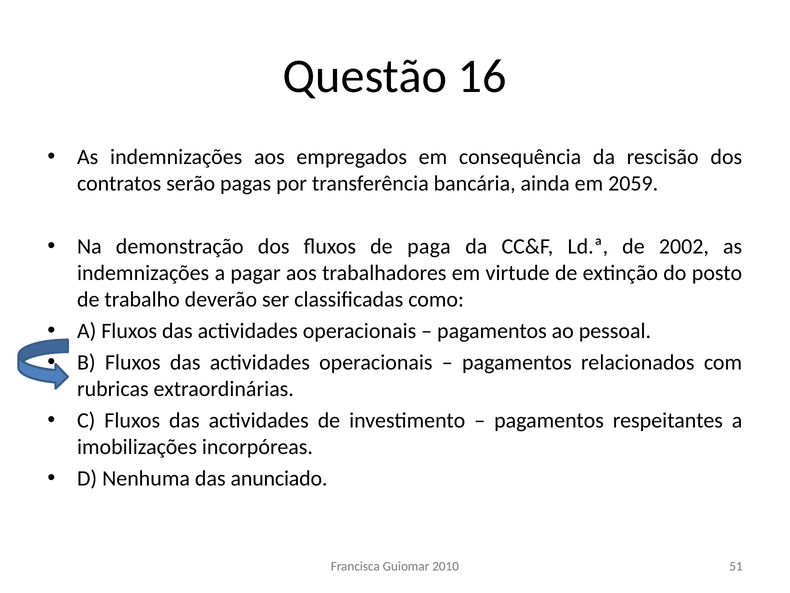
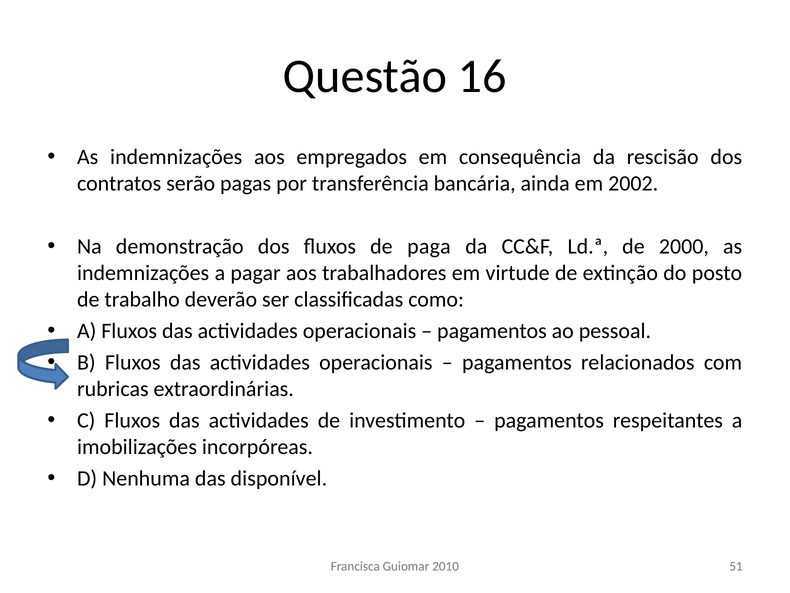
2059: 2059 -> 2002 (633, 183)
2002: 2002 -> 2000 (684, 246)
anunciado: anunciado -> disponível (279, 478)
